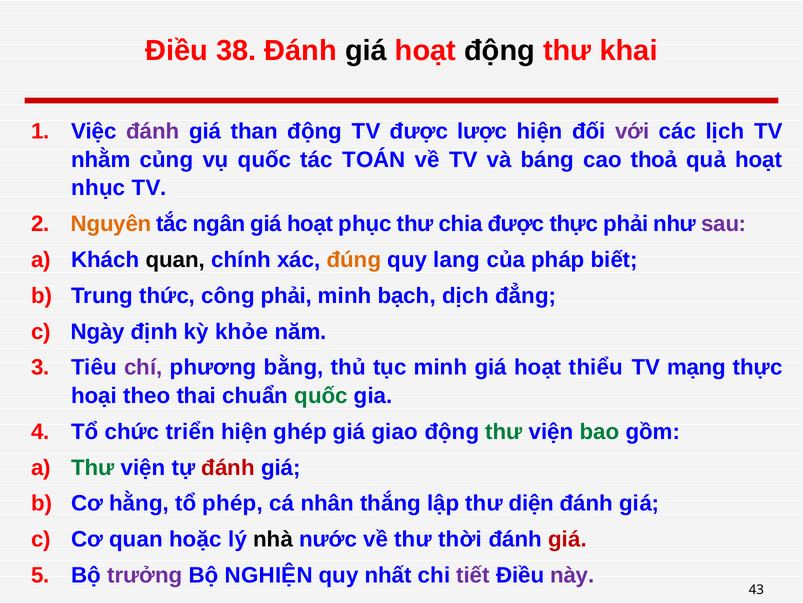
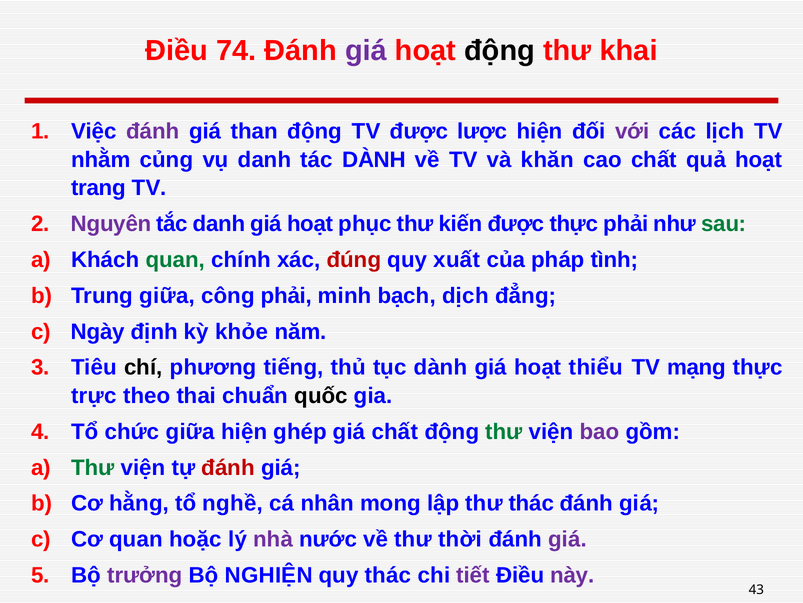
38: 38 -> 74 (236, 51)
giá colour: black -> purple (366, 51)
vụ quốc: quốc -> danh (265, 159)
tác TOÁN: TOÁN -> DÀNH (374, 159)
báng: báng -> khăn (547, 159)
cao thoả: thoả -> chất (654, 159)
nhục: nhục -> trang (99, 188)
Nguyên colour: orange -> purple (111, 223)
tắc ngân: ngân -> danh (219, 223)
chia: chia -> kiến (461, 223)
sau colour: purple -> green (724, 223)
quan colour: black -> green (175, 259)
đúng colour: orange -> red (354, 259)
lang: lang -> xuất (457, 259)
biết: biết -> tình (614, 259)
Trung thức: thức -> giữa (167, 295)
chí colour: purple -> black (143, 367)
bằng: bằng -> tiếng (294, 367)
tục minh: minh -> dành (441, 367)
hoại: hoại -> trực (94, 395)
quốc colour: green -> black (321, 395)
chức triển: triển -> giữa (190, 431)
giá giao: giao -> chất (395, 431)
bao colour: green -> purple (599, 431)
phép: phép -> nghề (233, 503)
thắng: thắng -> mong (390, 503)
thư diện: diện -> thác (531, 503)
nhà colour: black -> purple (273, 539)
giá colour: red -> purple (568, 539)
quy nhất: nhất -> thác (388, 575)
